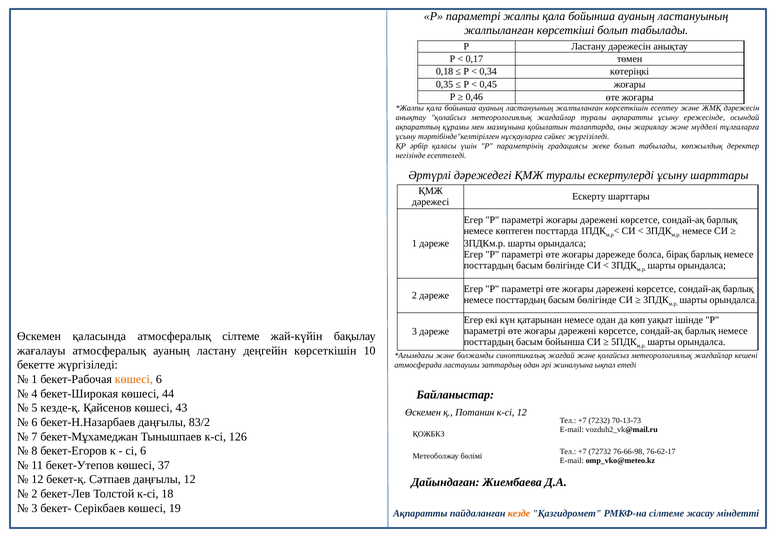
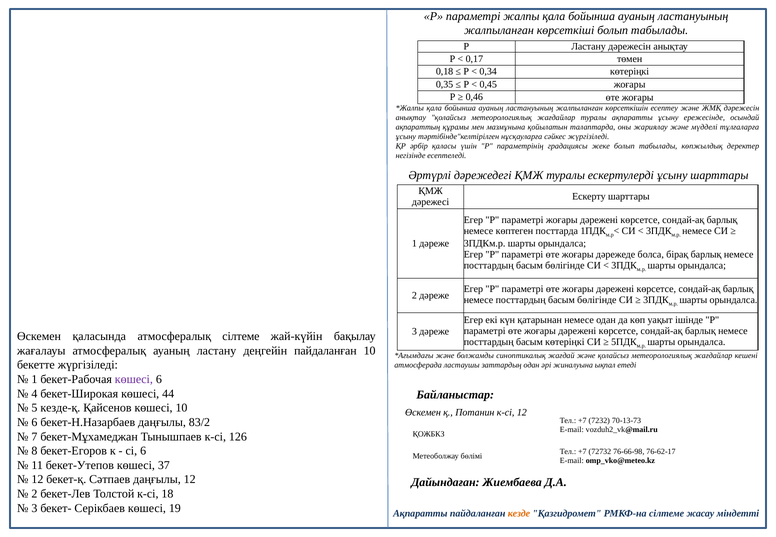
басым бойынша: бойынша -> көтеріңкі (565, 342)
деңгейін көрсеткішін: көрсеткішін -> пайдаланған (325, 351)
көшесі colour: orange -> purple (134, 379)
көшесі 43: 43 -> 10 (181, 408)
